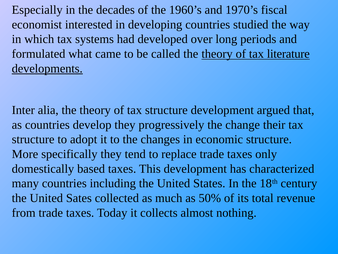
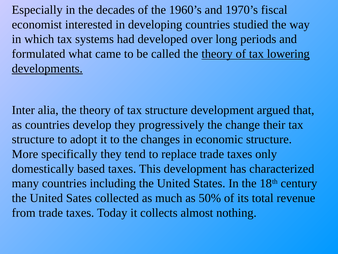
literature: literature -> lowering (288, 54)
